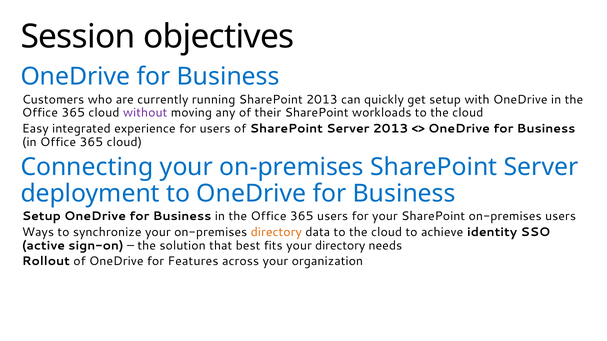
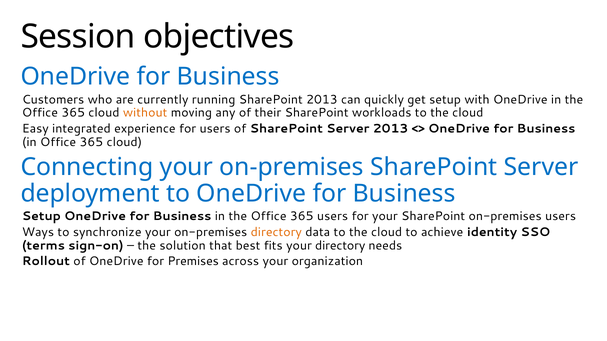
without colour: purple -> orange (145, 113)
active: active -> terms (43, 246)
Features: Features -> Premises (193, 262)
